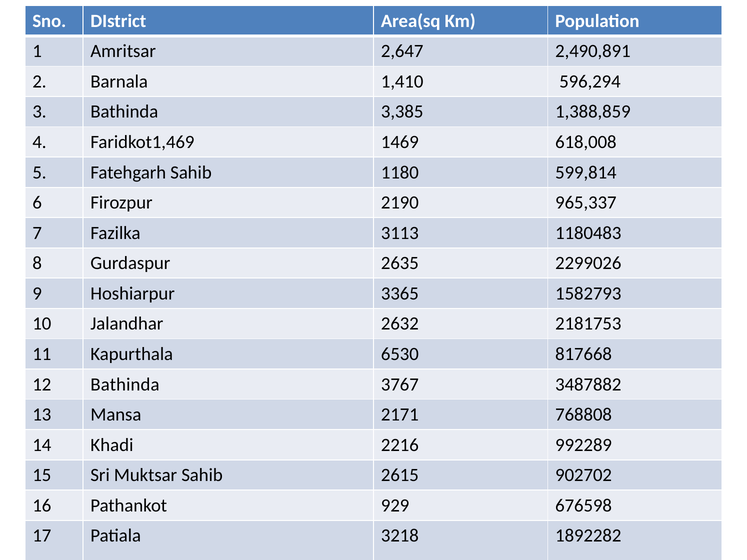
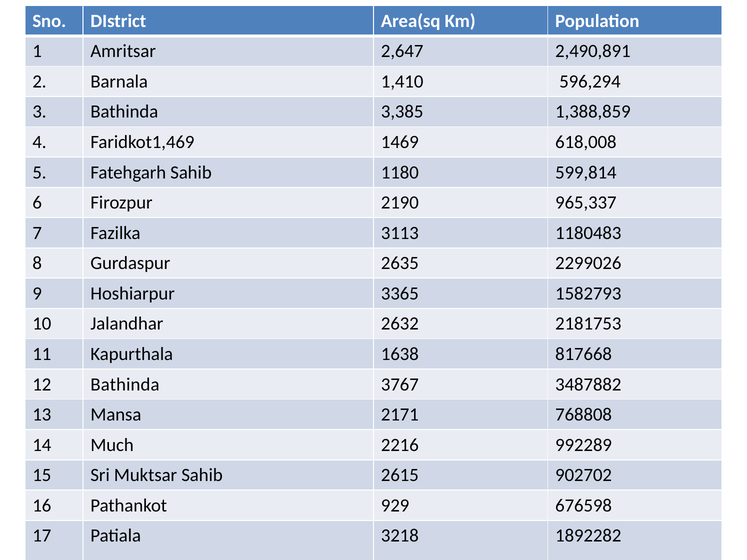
6530: 6530 -> 1638 (400, 354)
Khadi: Khadi -> Much (112, 445)
